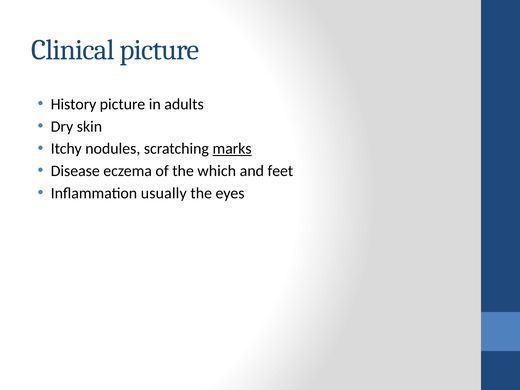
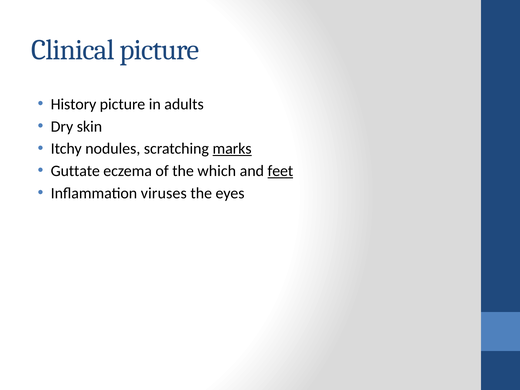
Disease: Disease -> Guttate (75, 171)
feet underline: none -> present (280, 171)
usually: usually -> viruses (164, 193)
